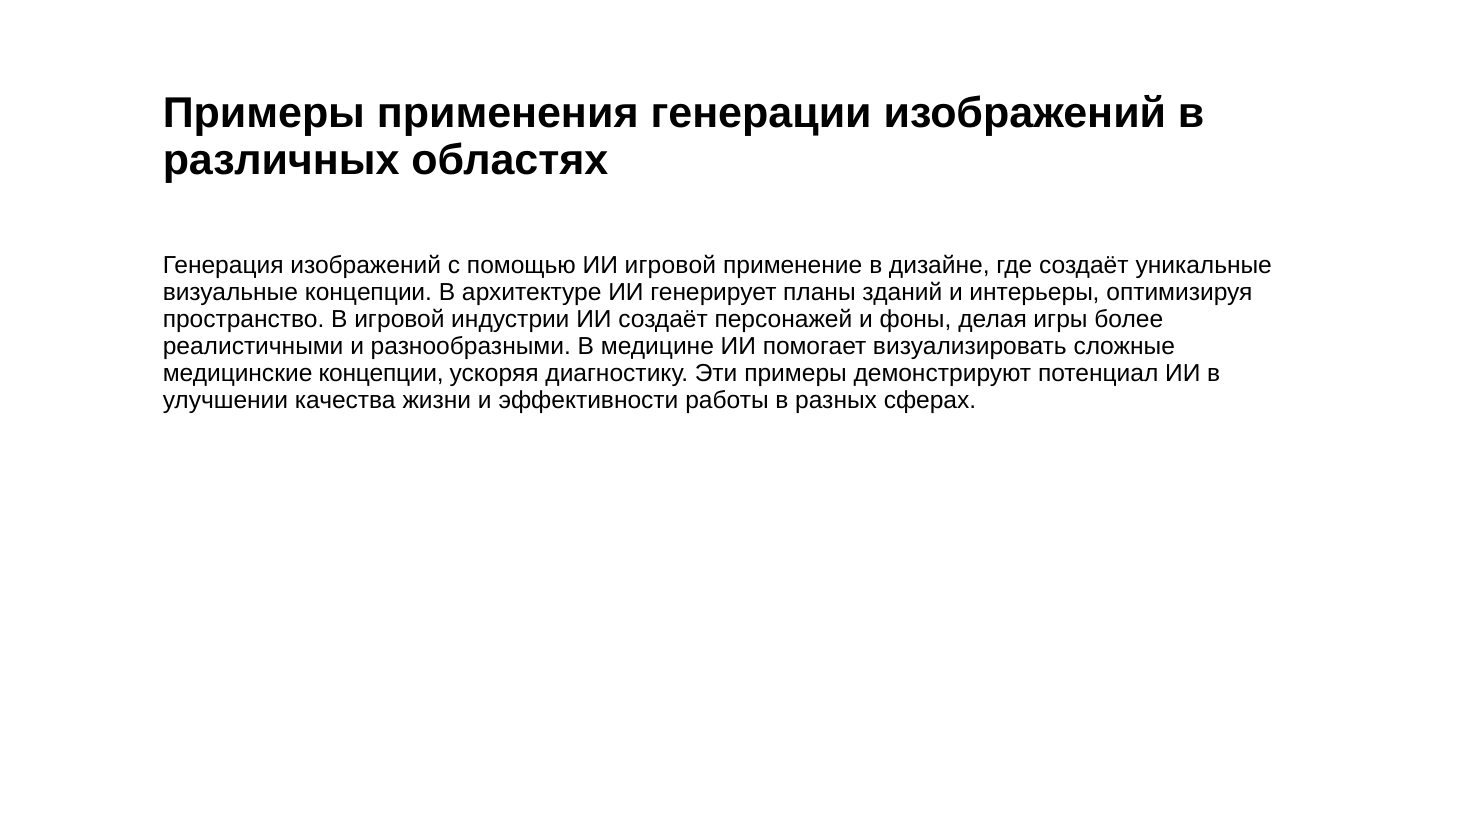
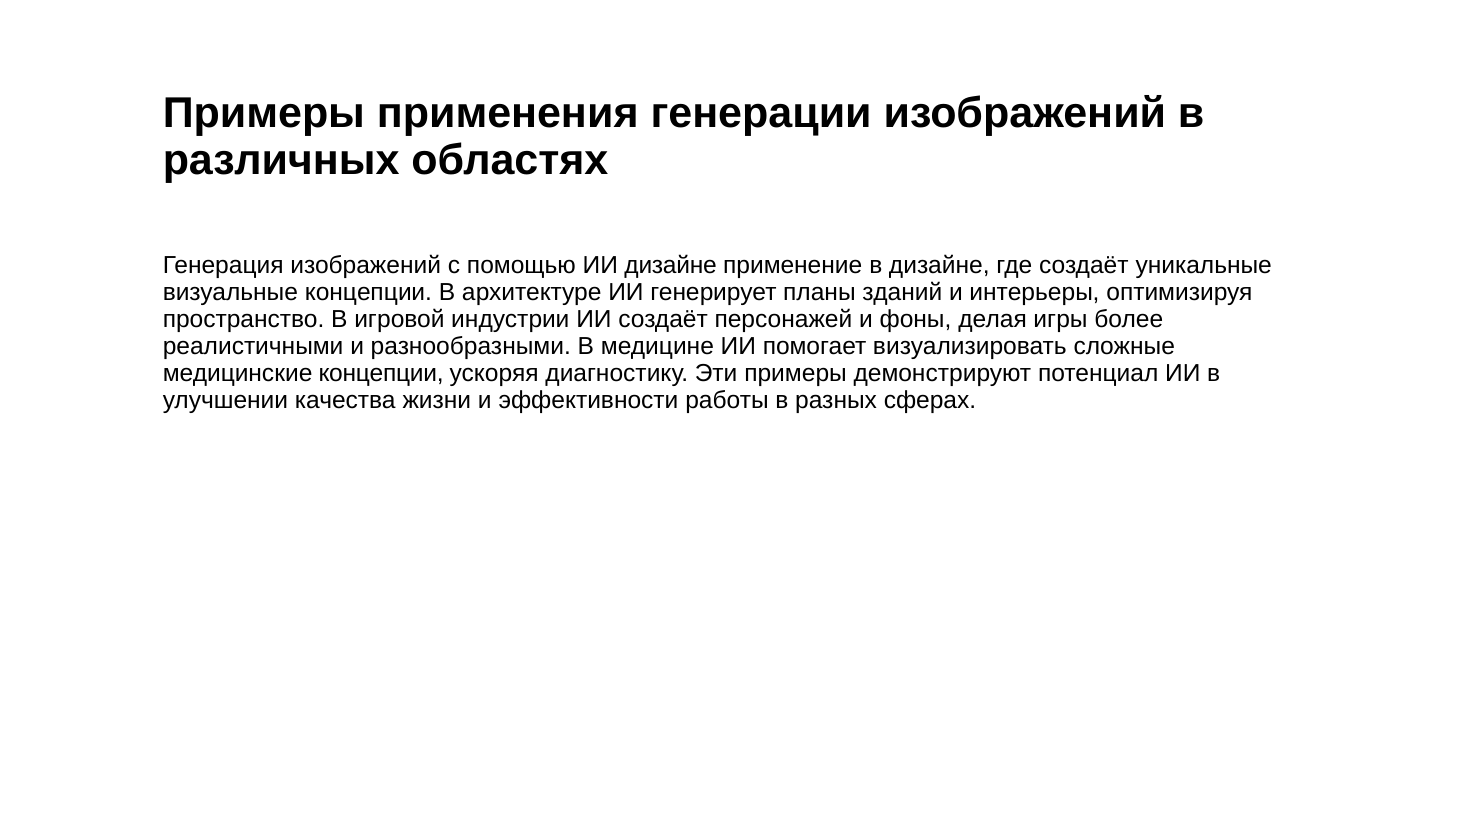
ИИ игровой: игровой -> дизайне (671, 265)
